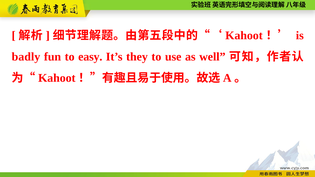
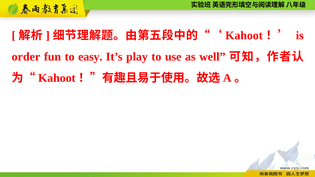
badly: badly -> order (26, 57)
they: they -> play (137, 57)
